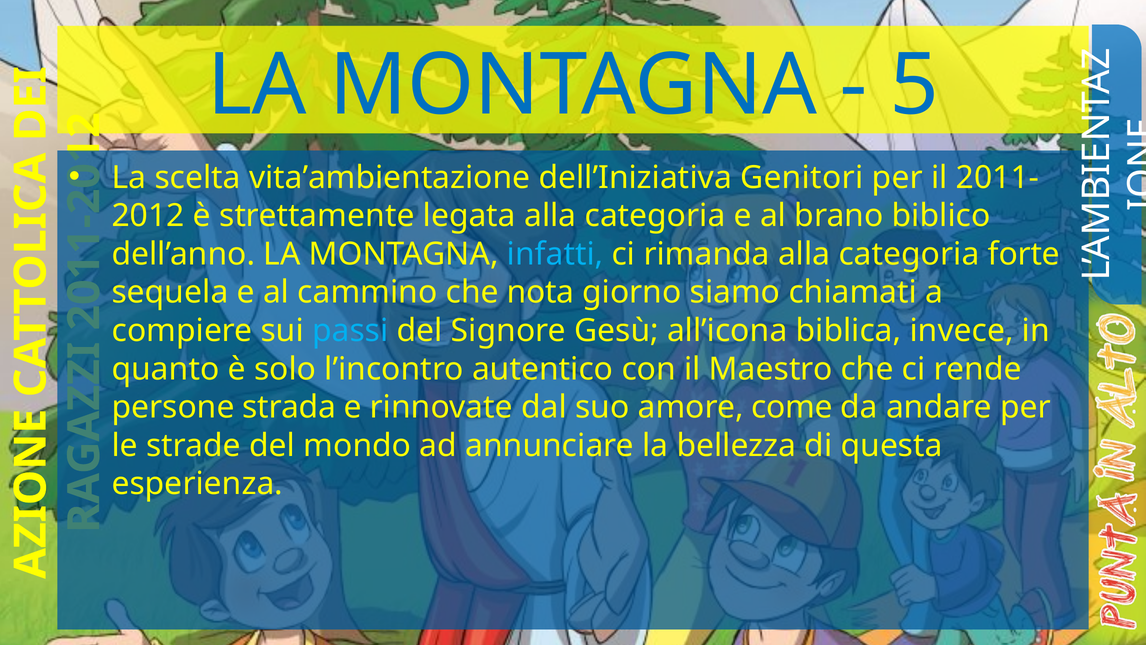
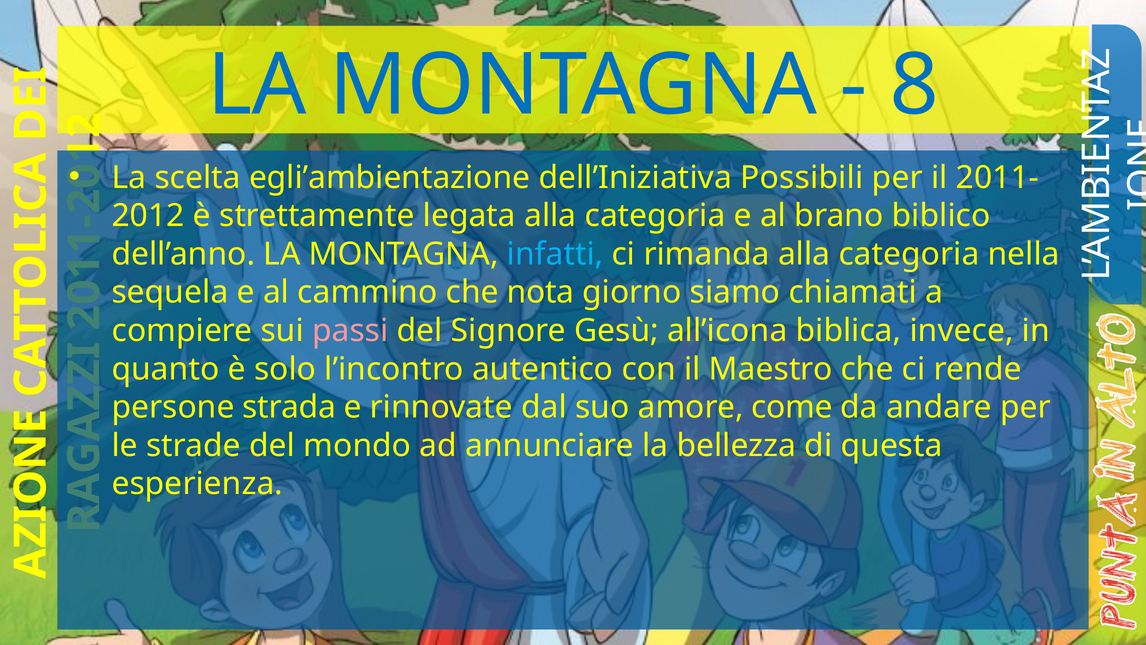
5: 5 -> 8 (914, 86)
vita’ambientazione: vita’ambientazione -> egli’ambientazione (390, 178)
Genitori: Genitori -> Possibili (802, 178)
forte: forte -> nella (1024, 254)
passi colour: light blue -> pink (350, 331)
